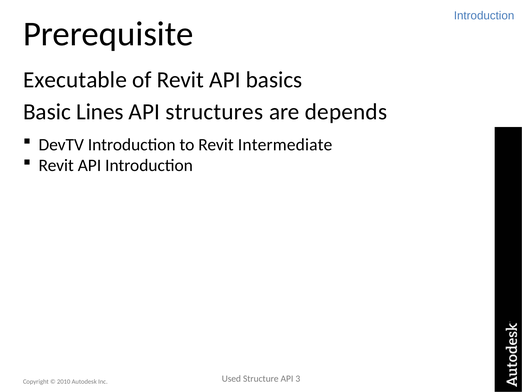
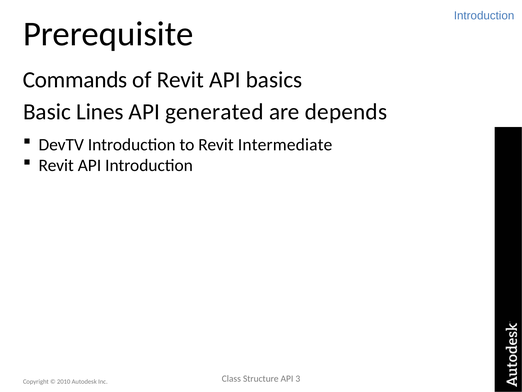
Executable: Executable -> Commands (75, 80)
structures: structures -> generated (214, 112)
Used: Used -> Class (231, 378)
